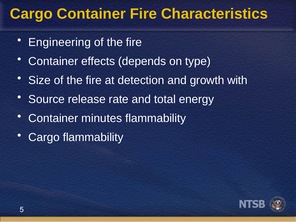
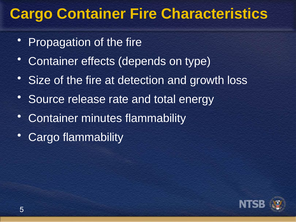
Engineering: Engineering -> Propagation (60, 42)
with: with -> loss (237, 80)
